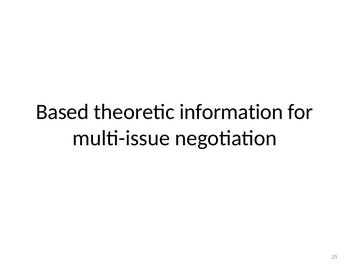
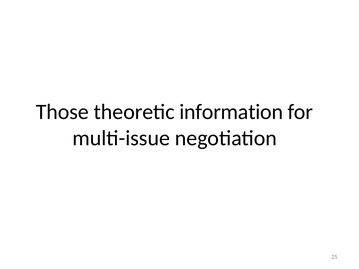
Based: Based -> Those (62, 112)
